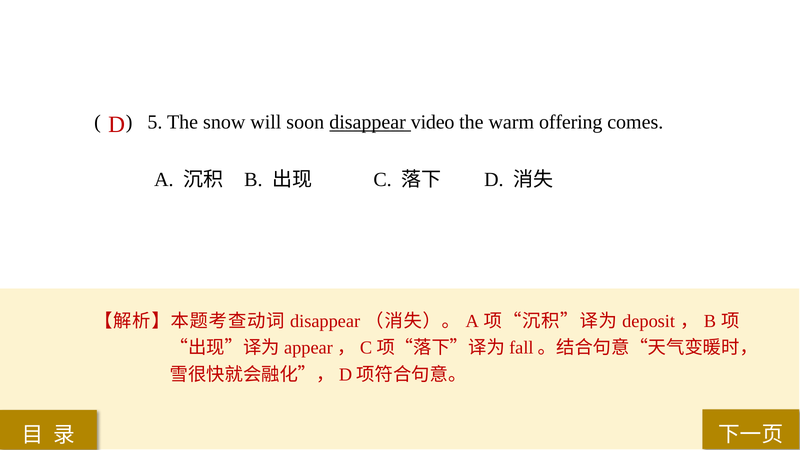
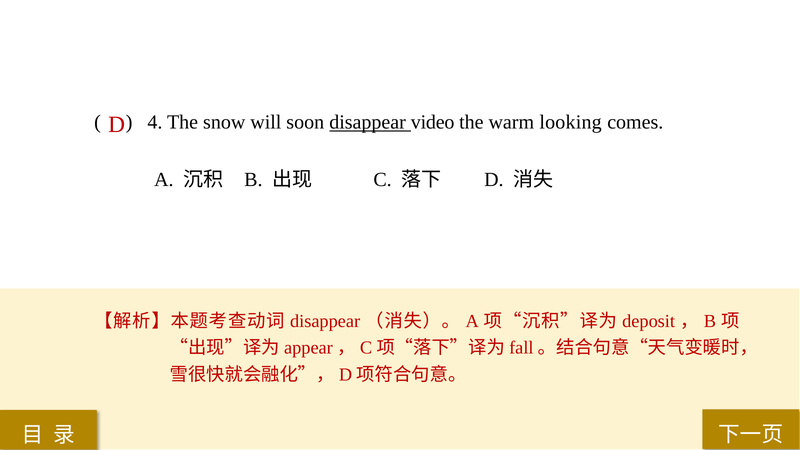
5: 5 -> 4 (155, 122)
offering: offering -> looking (571, 122)
